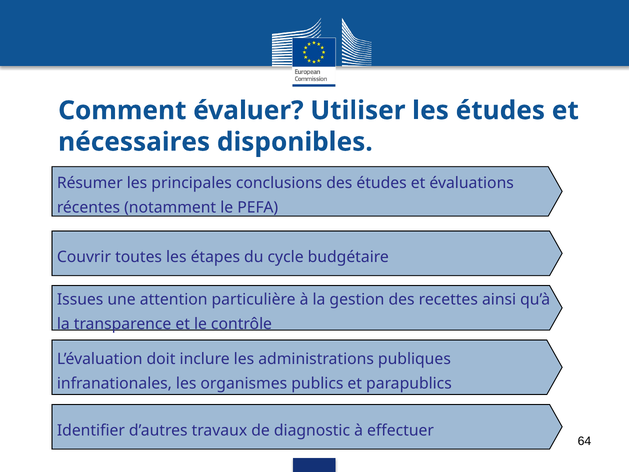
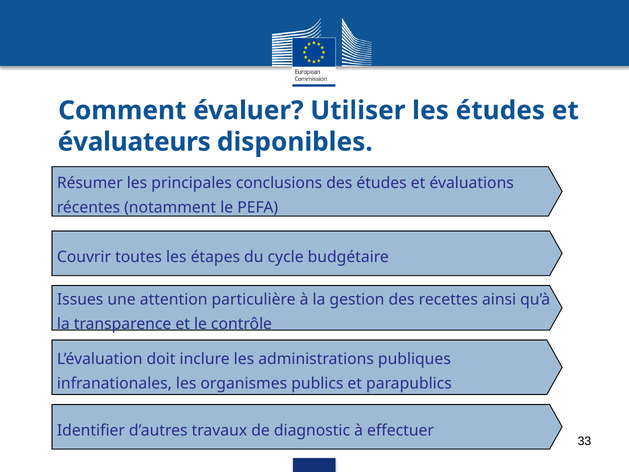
nécessaires: nécessaires -> évaluateurs (134, 142)
64: 64 -> 33 (584, 441)
